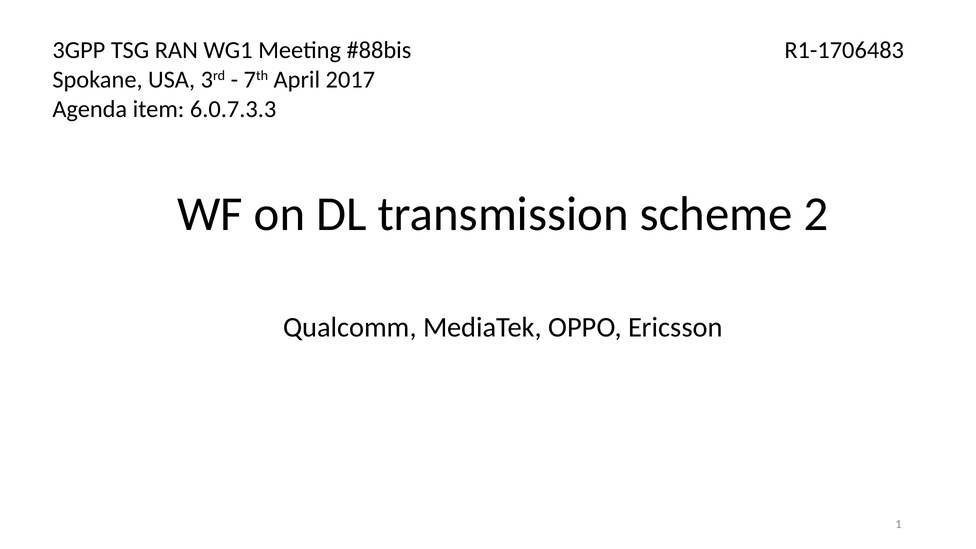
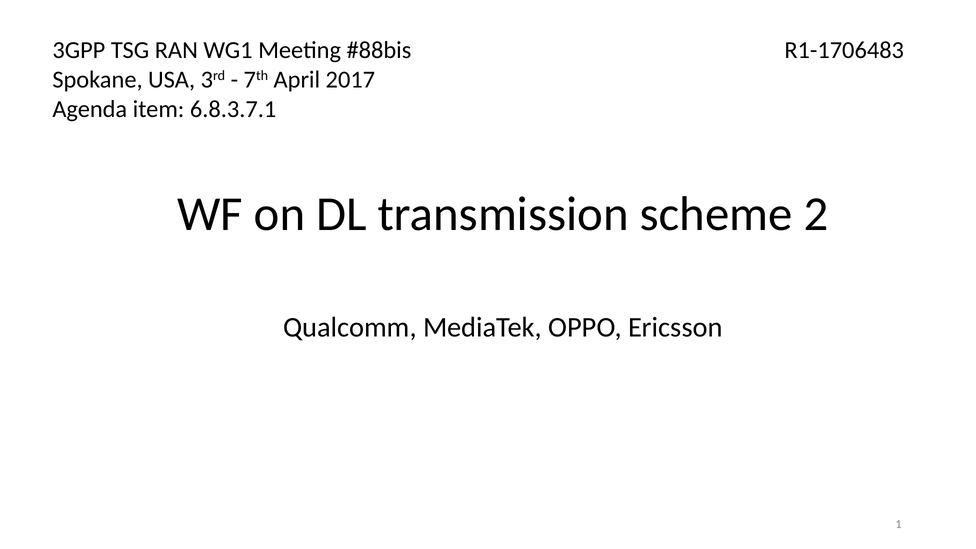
6.0.7.3.3: 6.0.7.3.3 -> 6.8.3.7.1 (233, 109)
